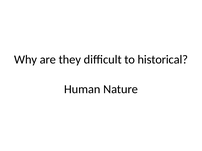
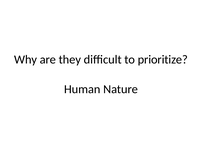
historical: historical -> prioritize (163, 60)
